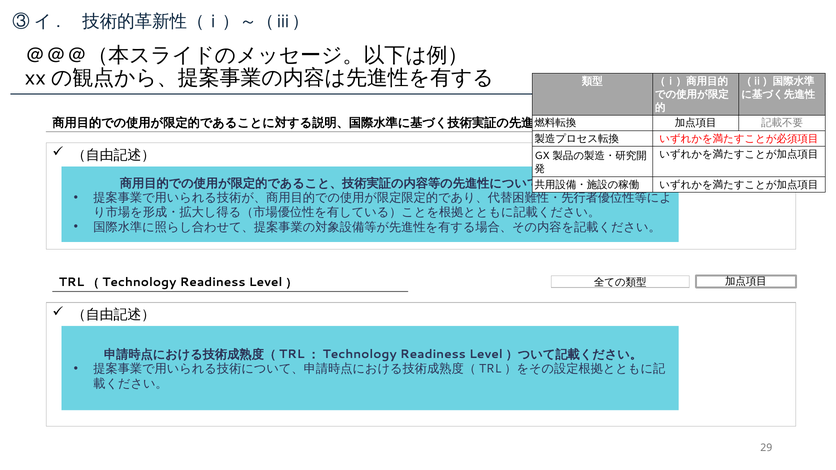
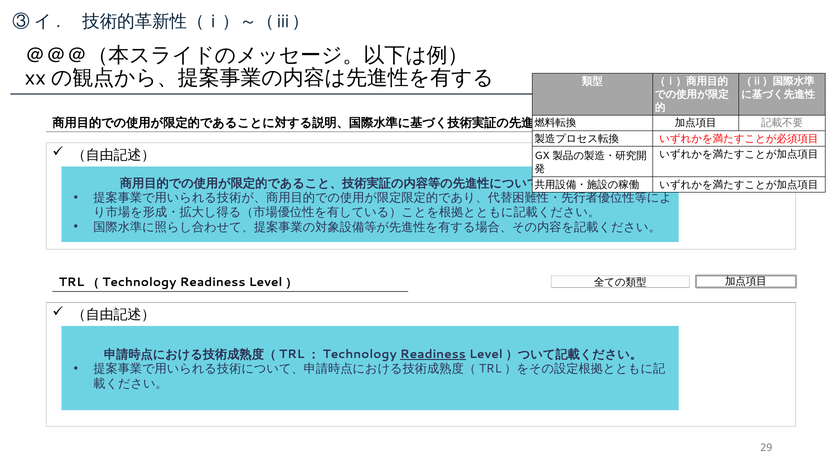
Readiness underline: none -> present (433, 354)
